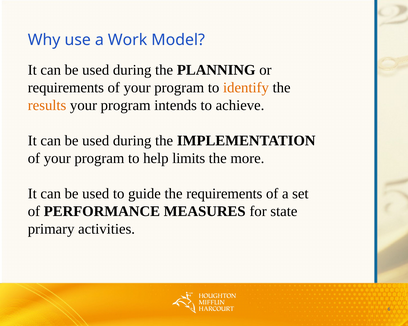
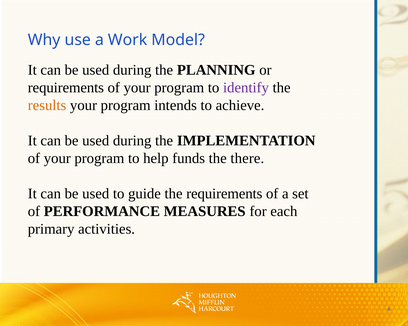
identify colour: orange -> purple (246, 88)
limits: limits -> funds (189, 158)
more: more -> there (247, 158)
state: state -> each (284, 211)
